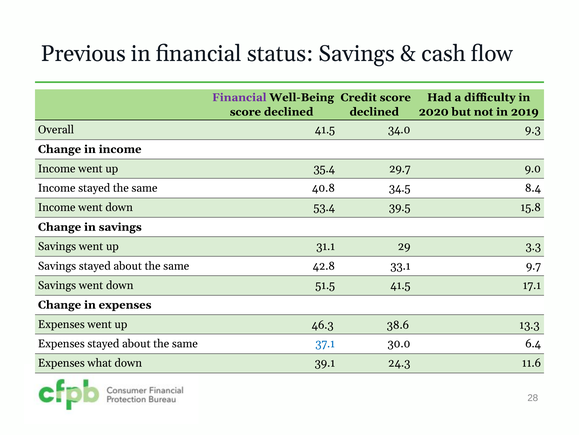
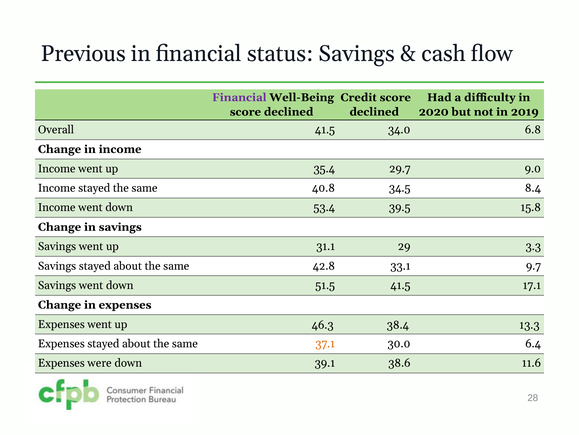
9.3: 9.3 -> 6.8 (533, 130)
38.6: 38.6 -> 38.4 (398, 324)
37.1 colour: blue -> orange (325, 343)
what: what -> were (100, 363)
24.3: 24.3 -> 38.6 (399, 363)
